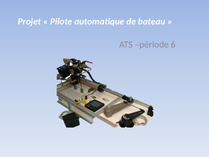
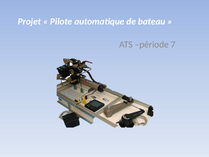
6: 6 -> 7 (173, 44)
